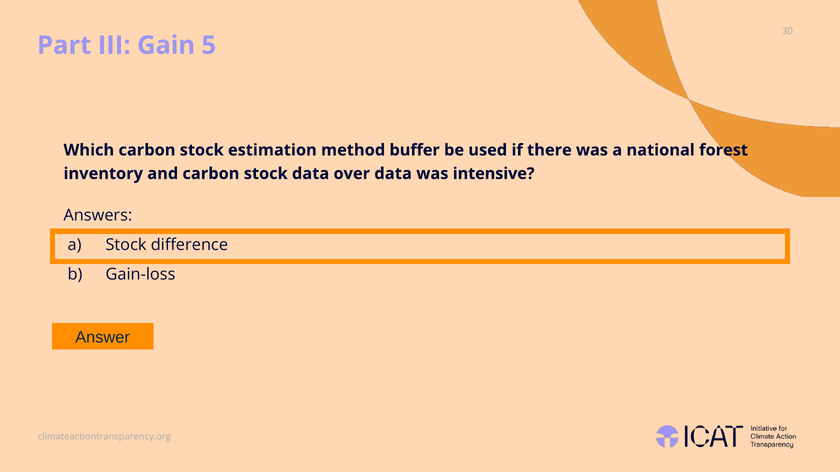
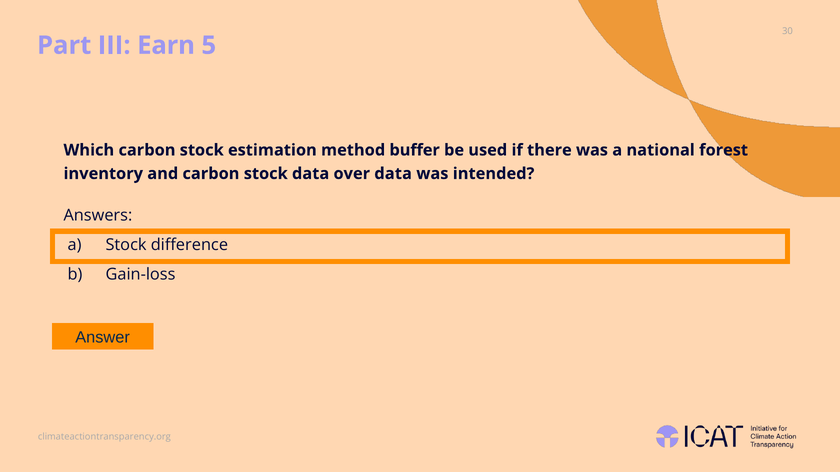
Gain: Gain -> Earn (166, 45)
intensive: intensive -> intended (494, 174)
